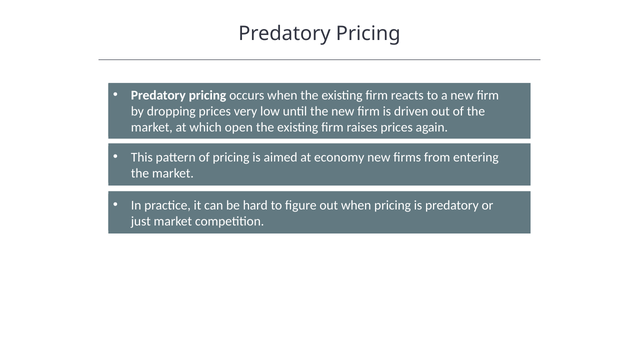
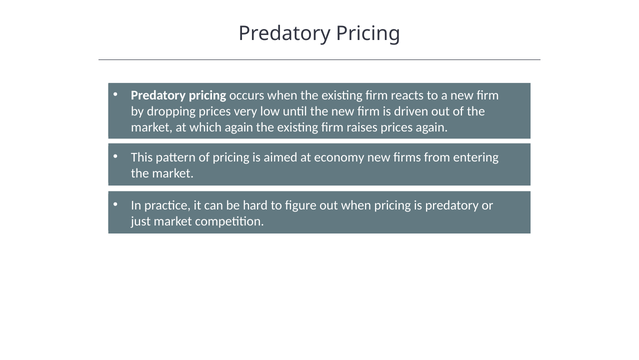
which open: open -> again (239, 127)
